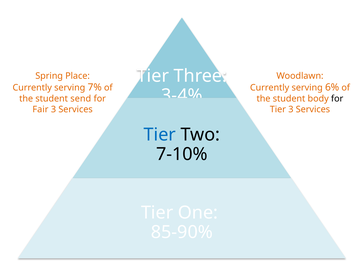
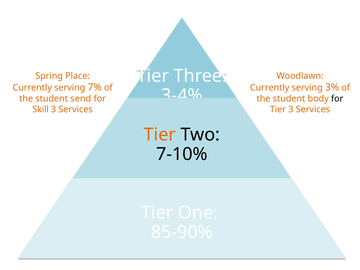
6%: 6% -> 3% (332, 87)
Fair: Fair -> Skill (41, 109)
Tier colour: blue -> orange (160, 135)
